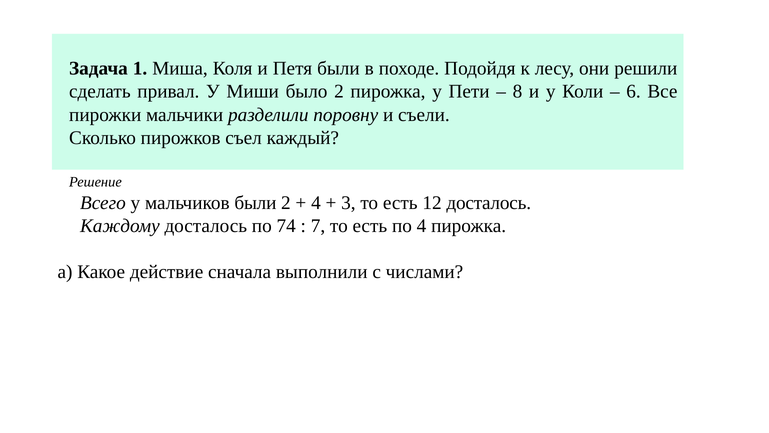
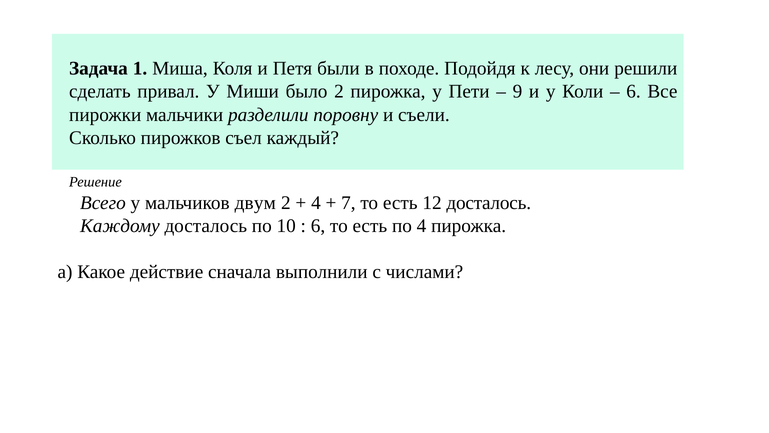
8: 8 -> 9 (517, 91)
мальчиков были: были -> двум (255, 203)
3: 3 -> 7 (348, 203)
74: 74 -> 10 (286, 226)
7: 7 -> 6 (318, 226)
